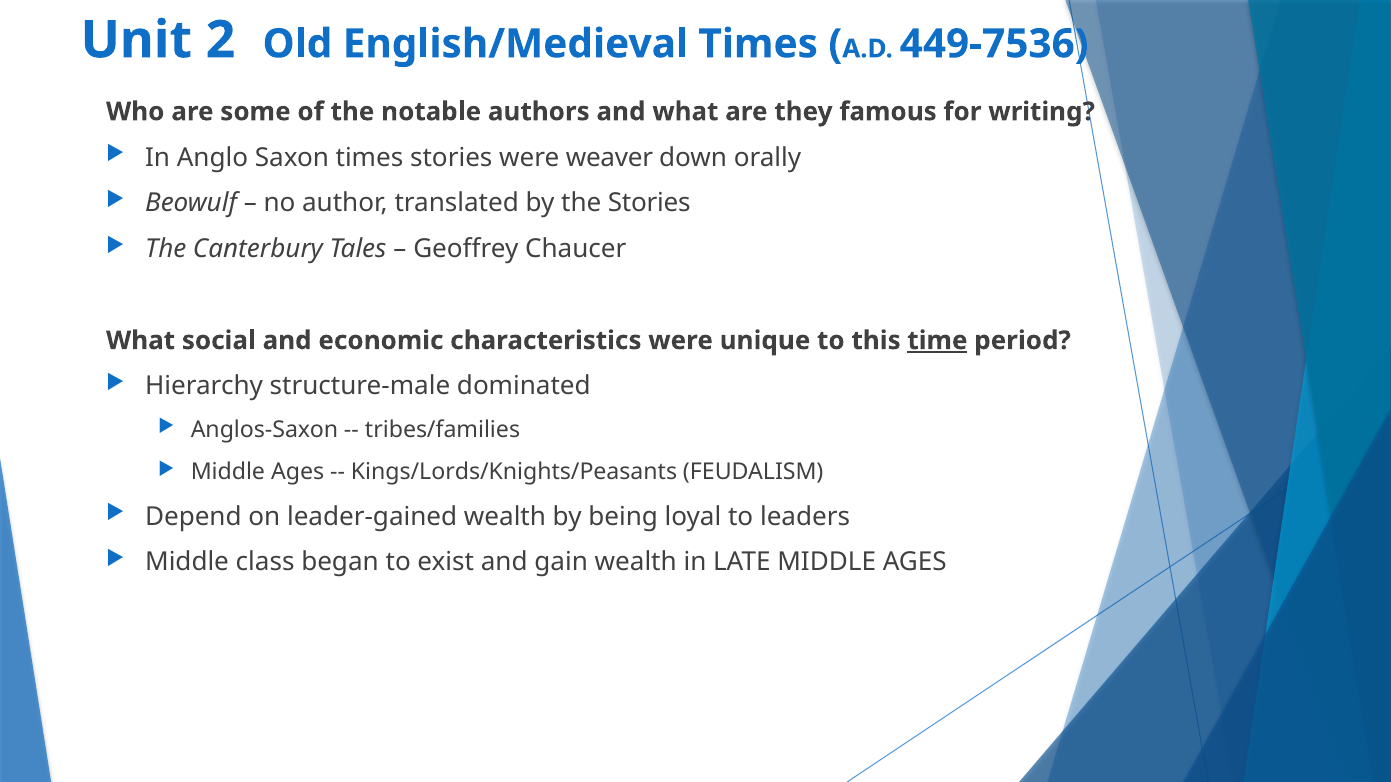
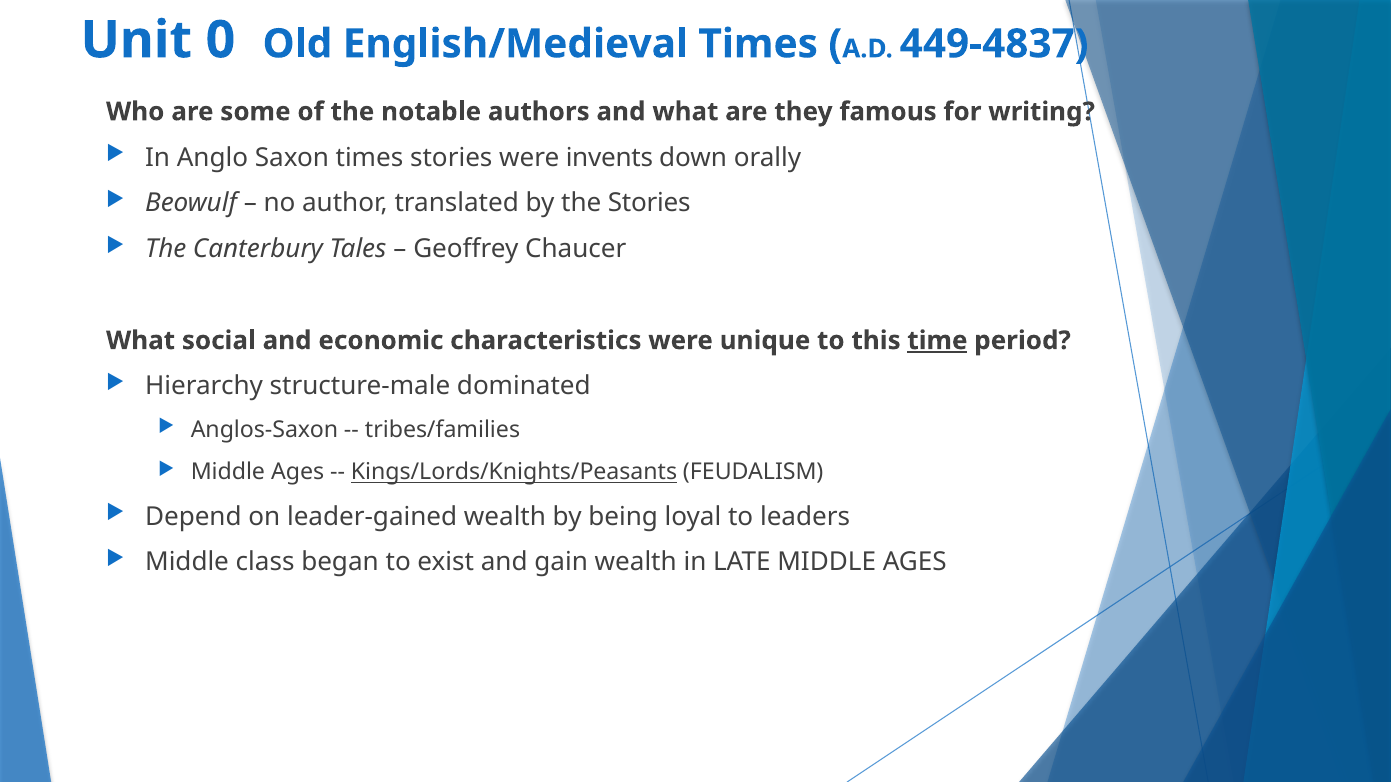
2: 2 -> 0 (220, 40)
449-7536: 449-7536 -> 449-4837 (994, 44)
weaver: weaver -> invents (609, 158)
Kings/Lords/Knights/Peasants underline: none -> present (514, 473)
